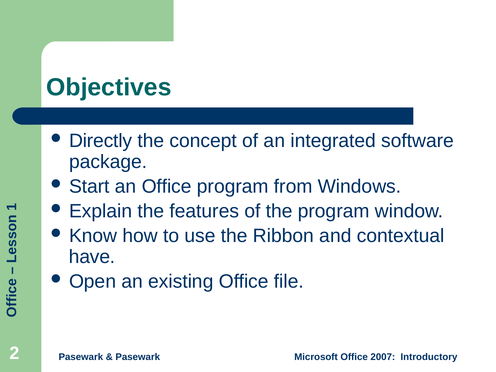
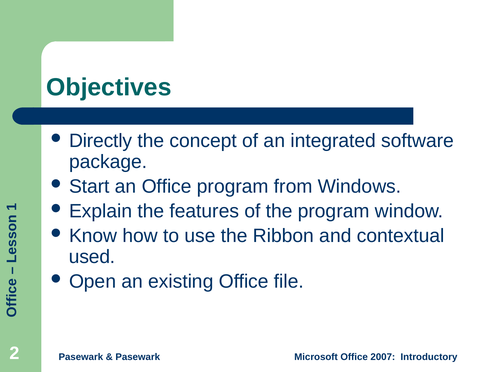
have: have -> used (92, 257)
